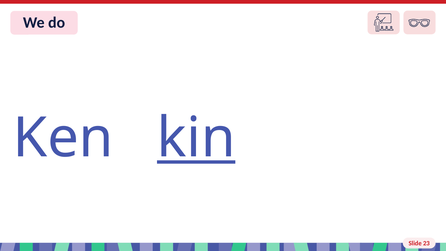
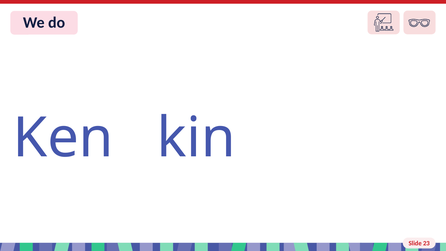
kin underline: present -> none (196, 138)
